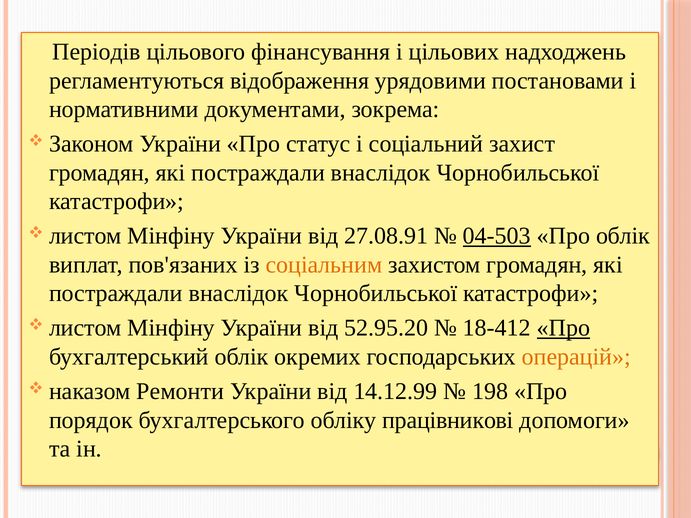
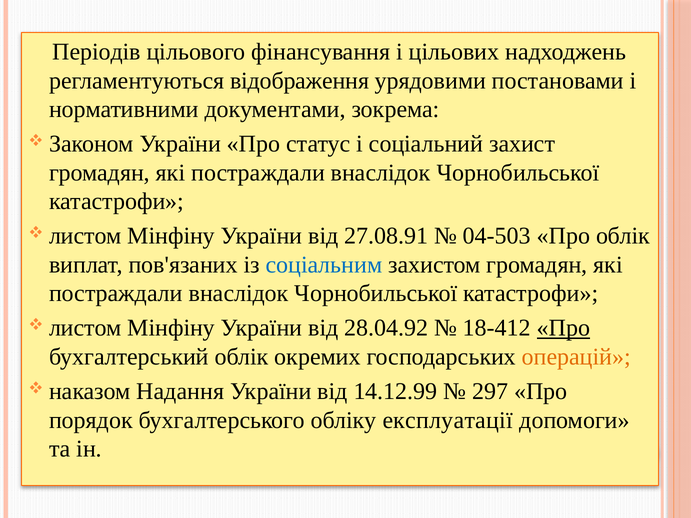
04-503 underline: present -> none (497, 236)
соціальним colour: orange -> blue (324, 265)
52.95.20: 52.95.20 -> 28.04.92 (386, 328)
Ремонти: Ремонти -> Надання (180, 392)
198: 198 -> 297 (490, 392)
працівникові: працівникові -> експлуатації (448, 420)
